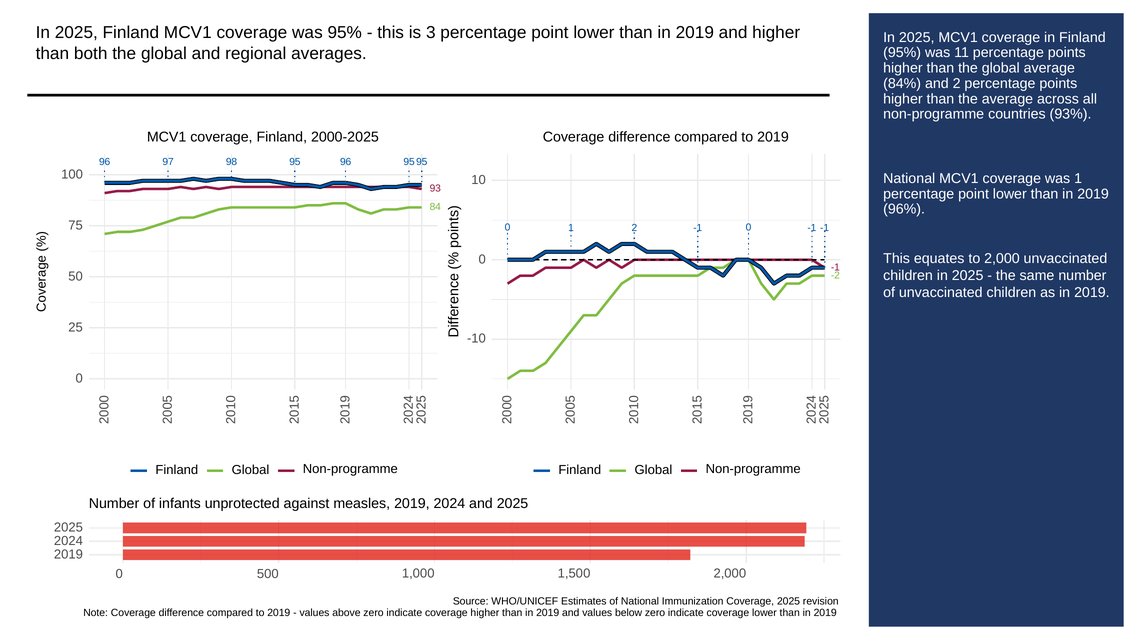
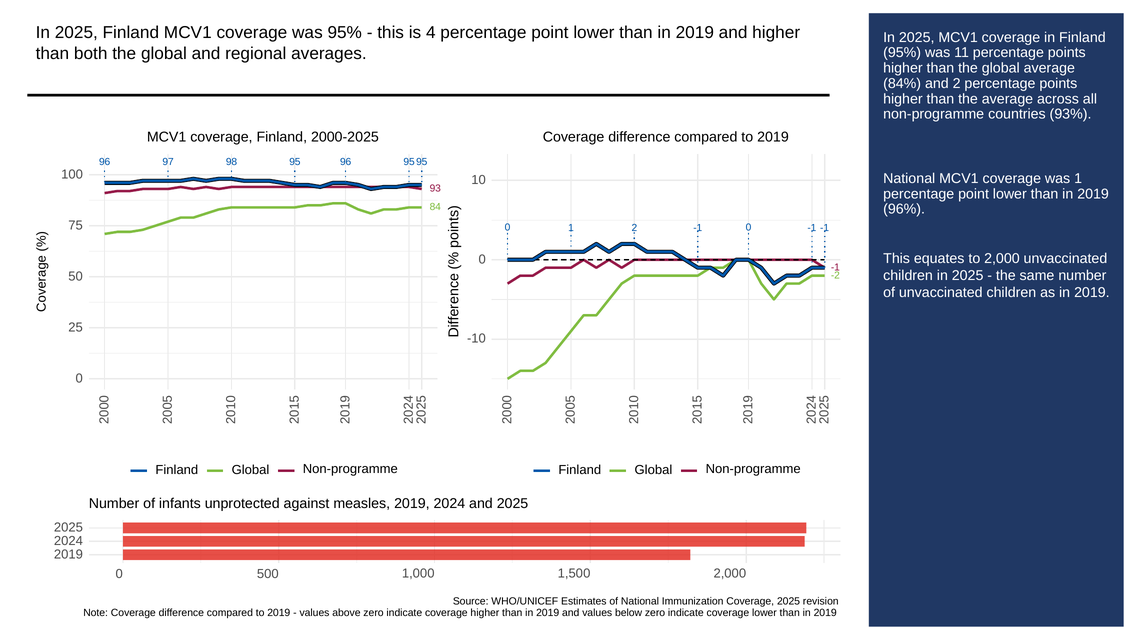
is 3: 3 -> 4 (431, 33)
